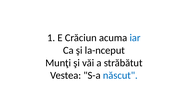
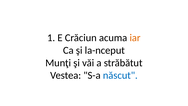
iar colour: blue -> orange (135, 38)
